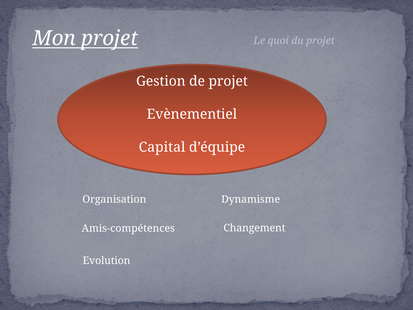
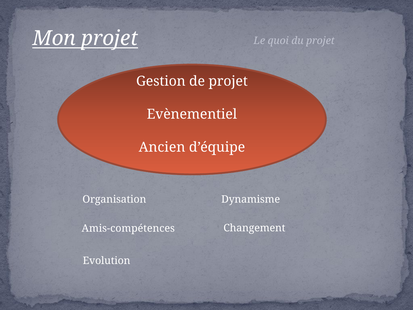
Capital: Capital -> Ancien (162, 147)
